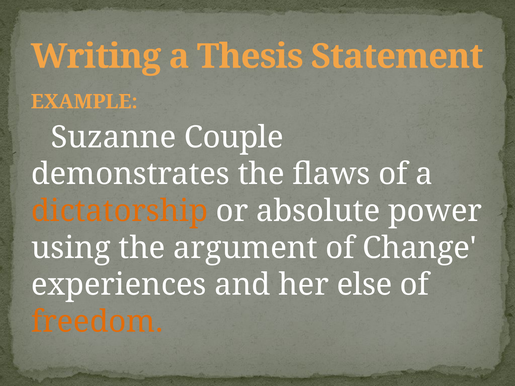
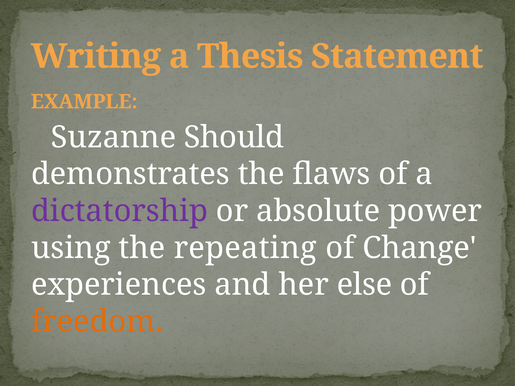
Couple: Couple -> Should (234, 137)
dictatorship colour: orange -> purple (120, 211)
argument: argument -> repeating (245, 248)
